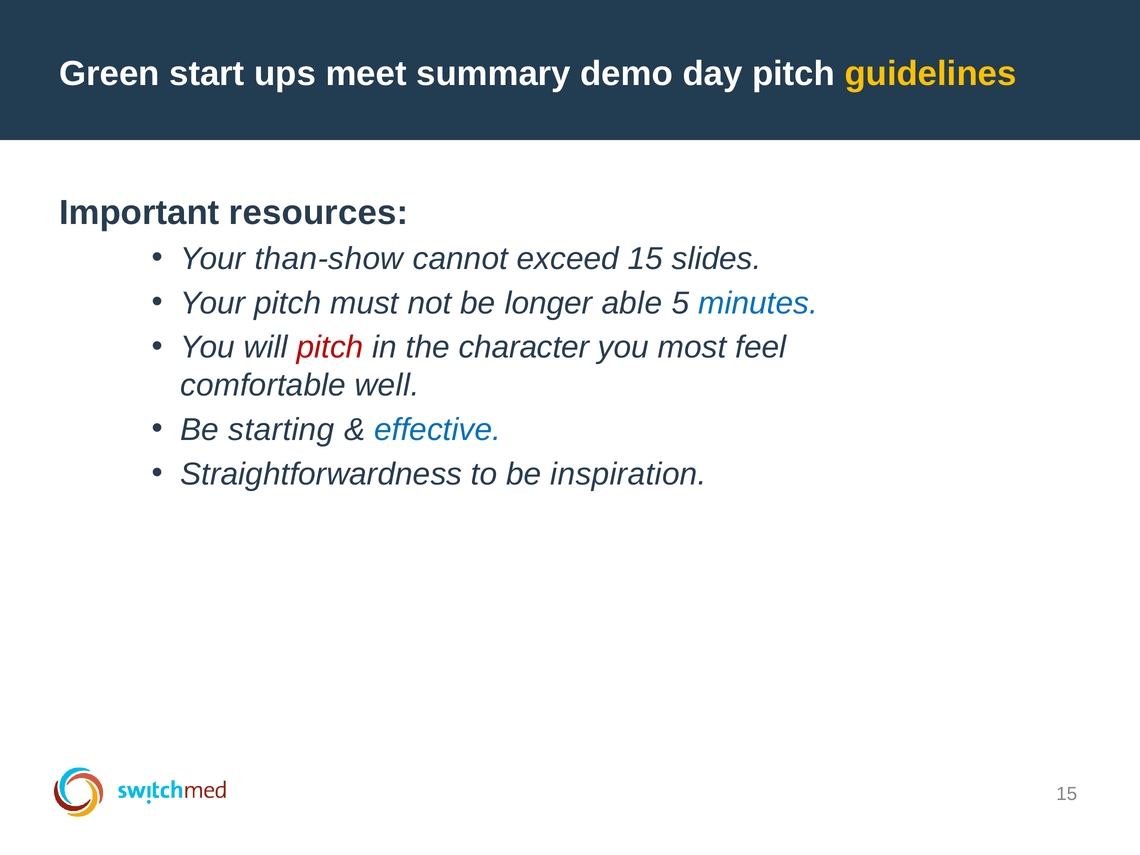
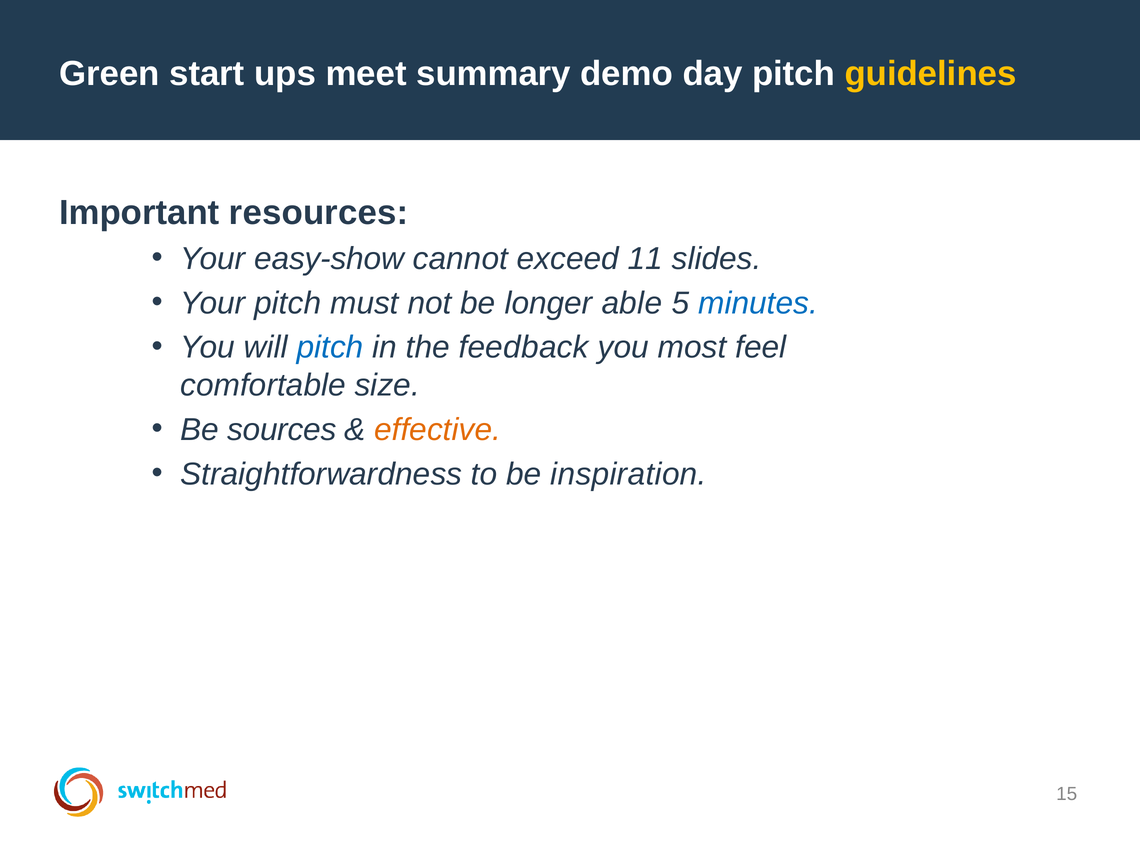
than-show: than-show -> easy-show (329, 259)
exceed 15: 15 -> 11 (645, 259)
pitch colour: red -> blue (330, 347)
character: character -> feedback (524, 347)
well: well -> size (387, 385)
starting: starting -> sources (282, 430)
effective colour: blue -> orange (438, 430)
